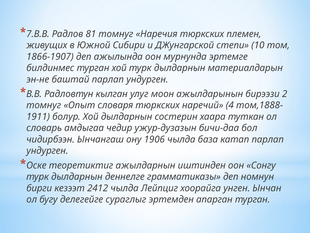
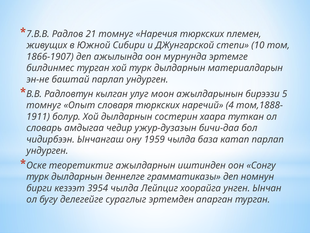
81: 81 -> 21 (91, 34)
2: 2 -> 5 (285, 94)
1906: 1906 -> 1959 (154, 139)
2412: 2412 -> 3954 (98, 188)
